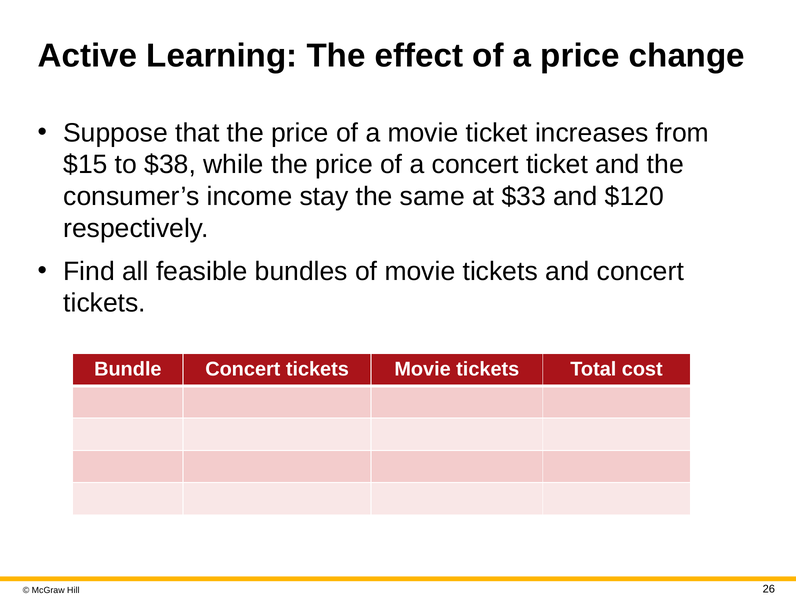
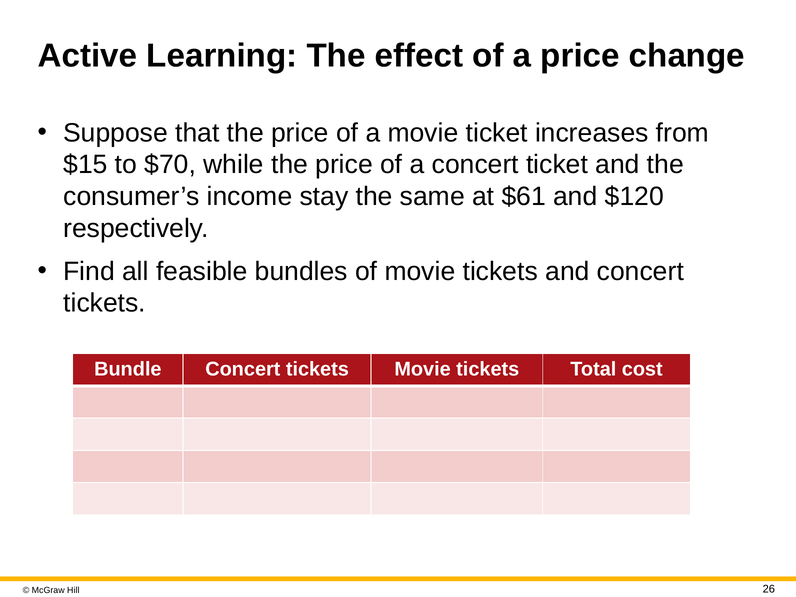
$38: $38 -> $70 (170, 165)
$33: $33 -> $61 (524, 197)
